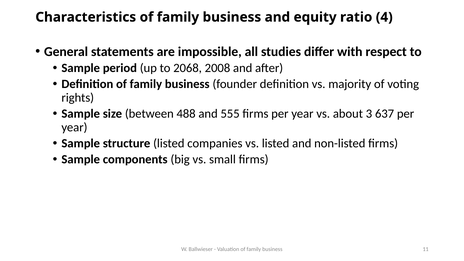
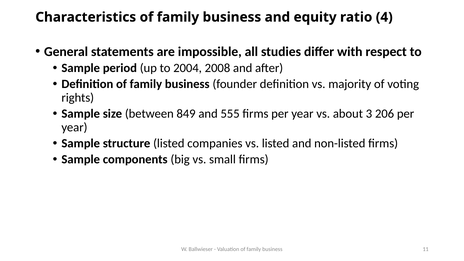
2068: 2068 -> 2004 (188, 68)
488: 488 -> 849 (186, 114)
637: 637 -> 206 (385, 114)
